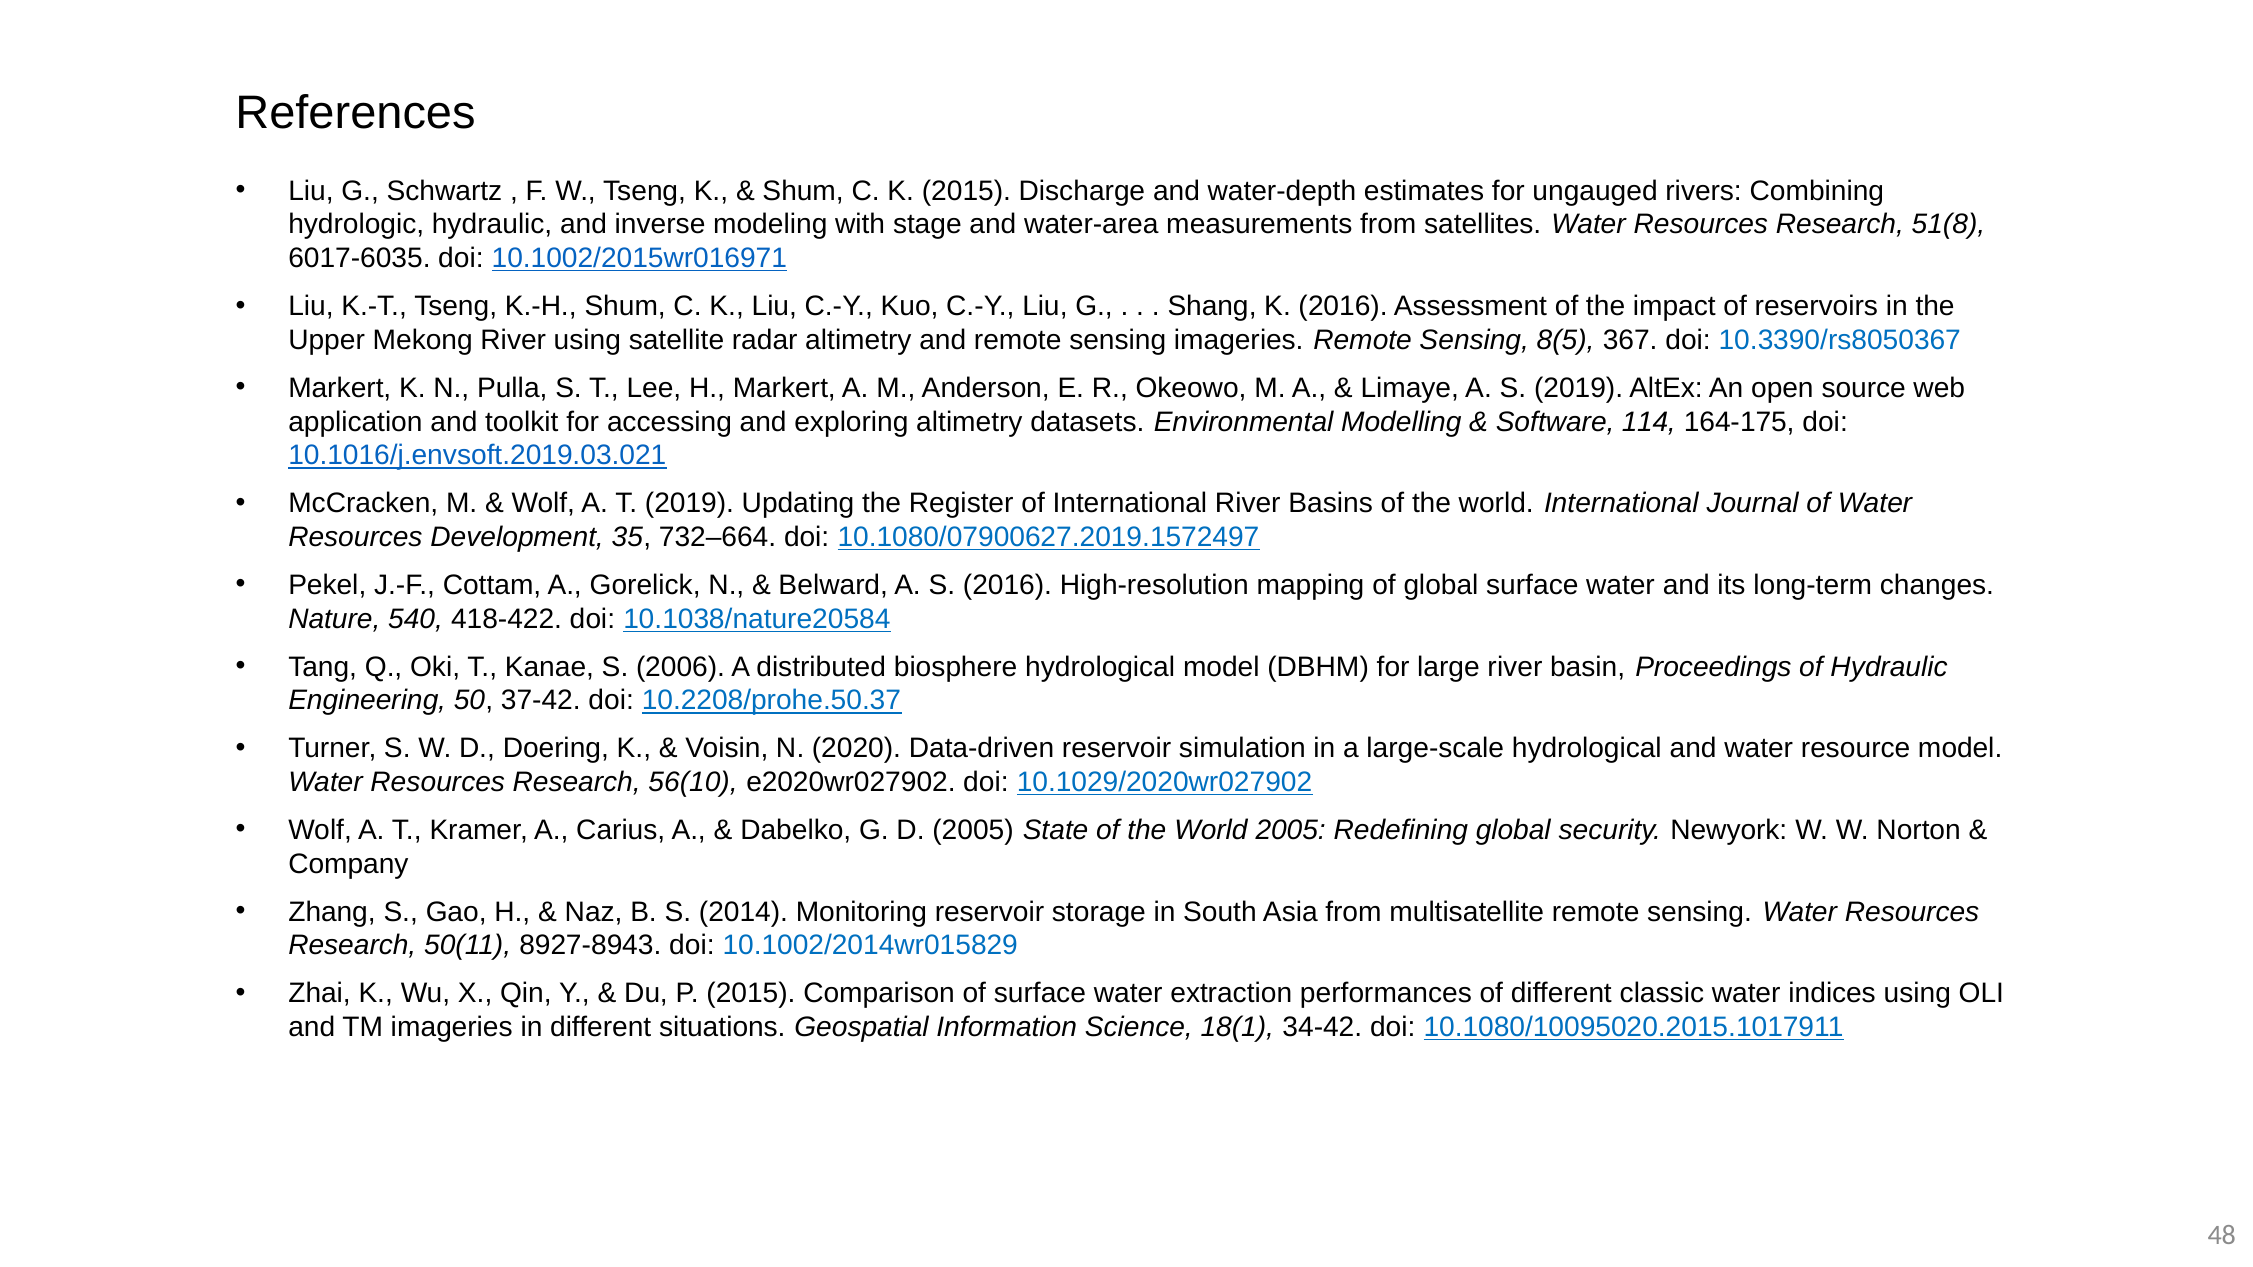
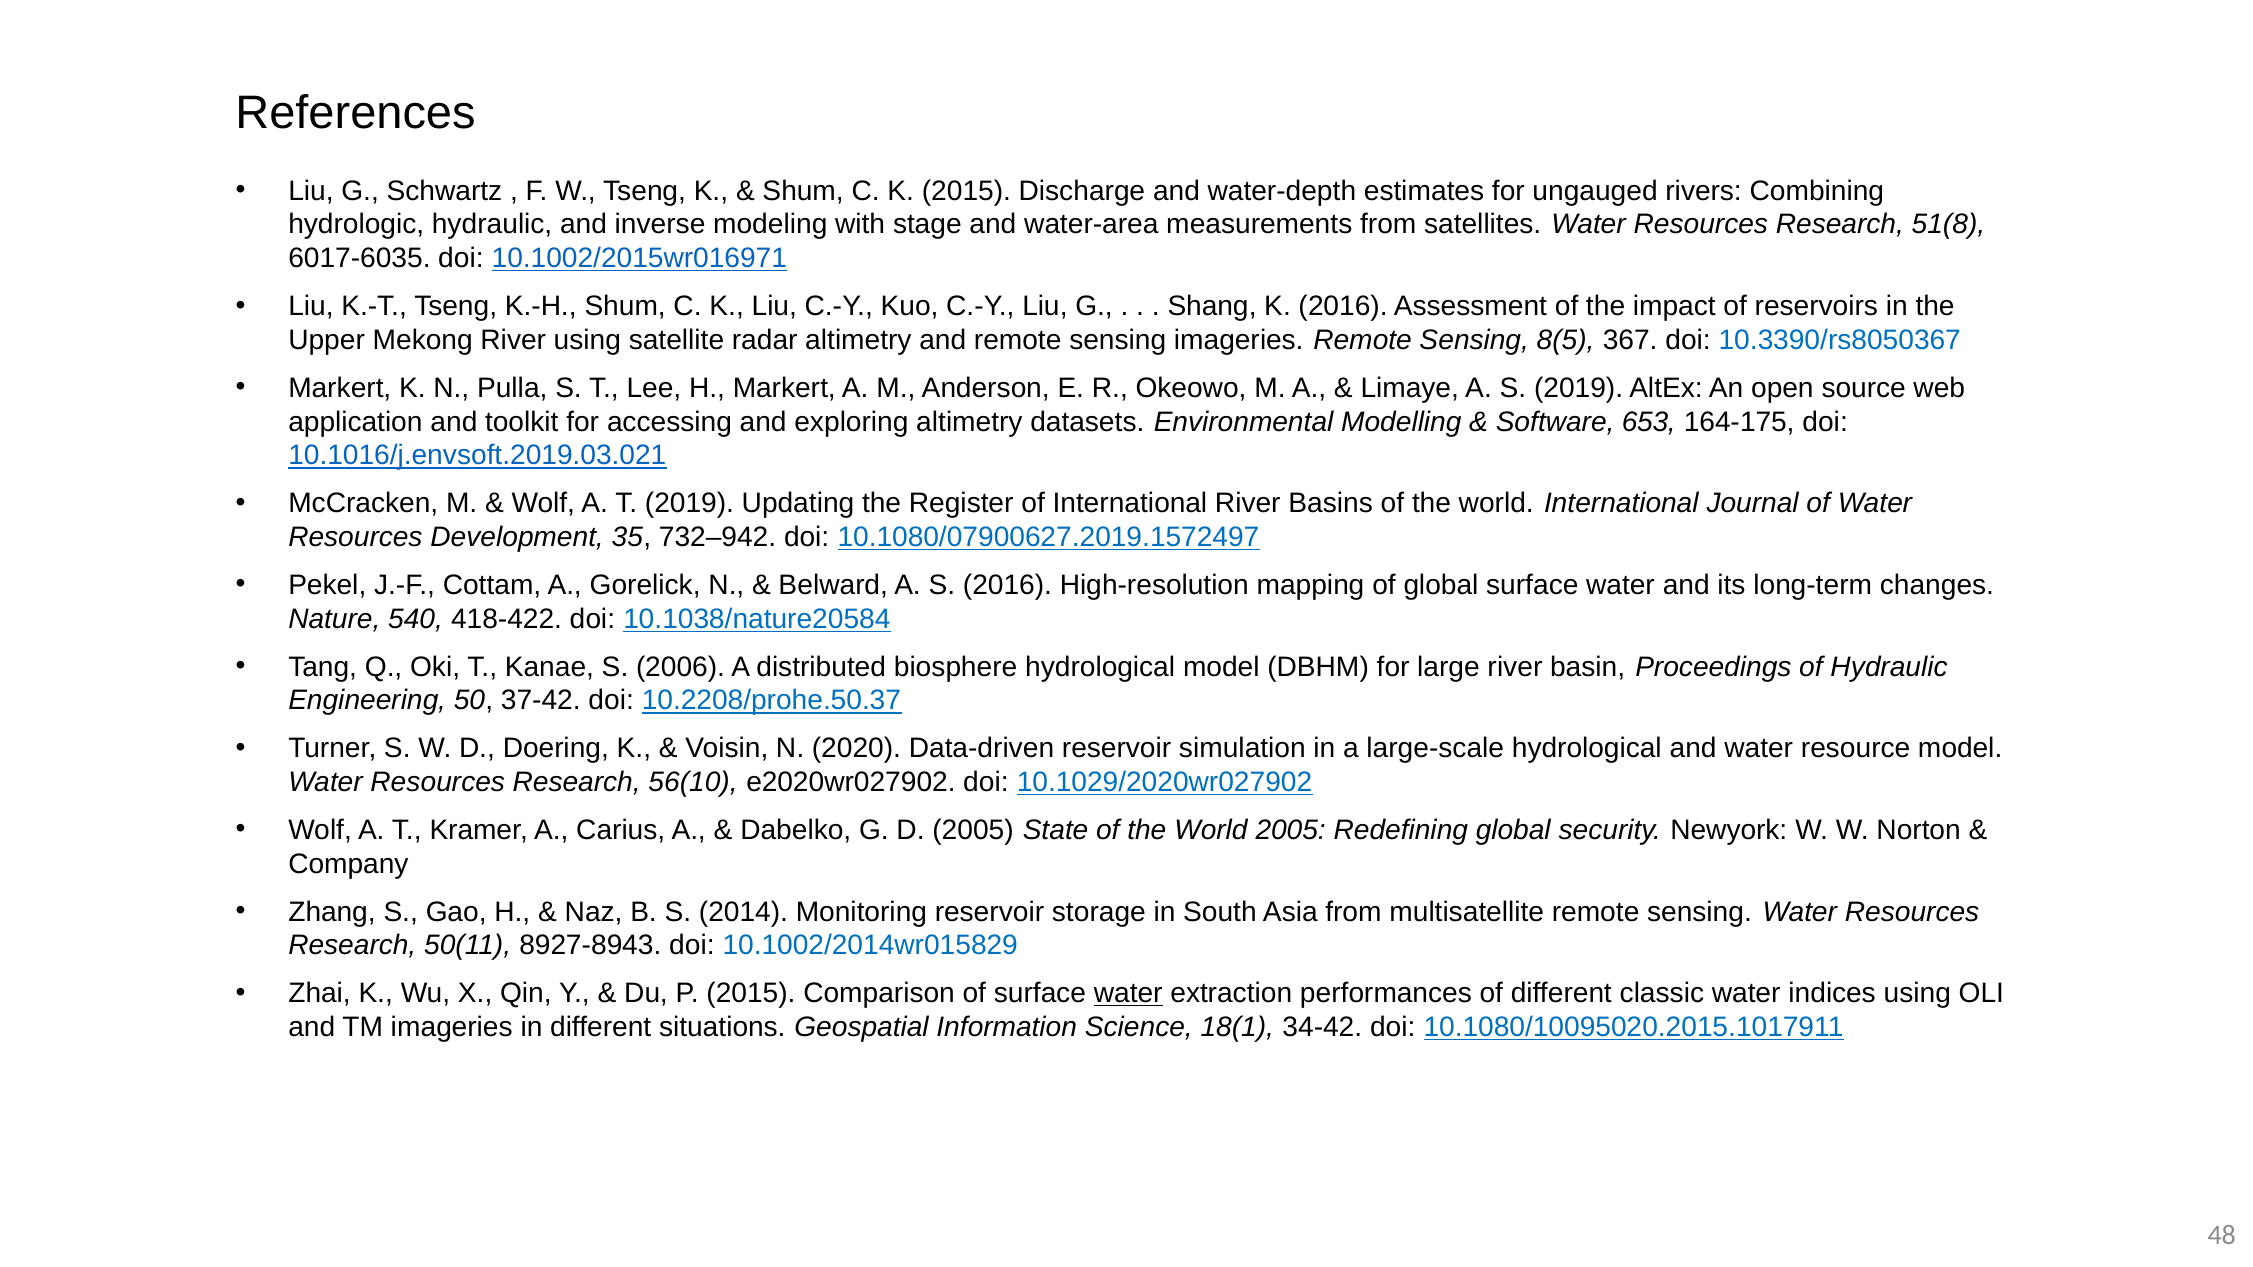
114: 114 -> 653 (1649, 422)
732–664: 732–664 -> 732–942 (718, 537)
water underline: none -> present (1128, 994)
